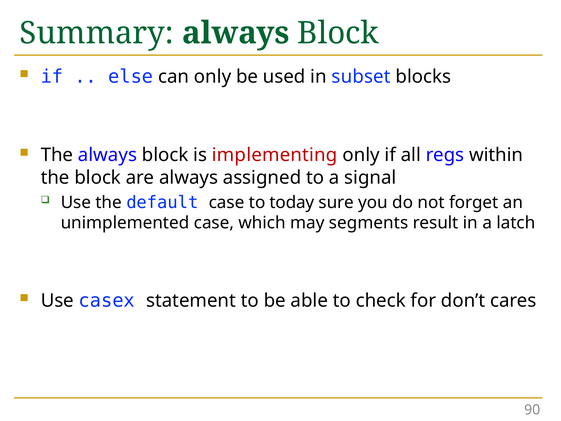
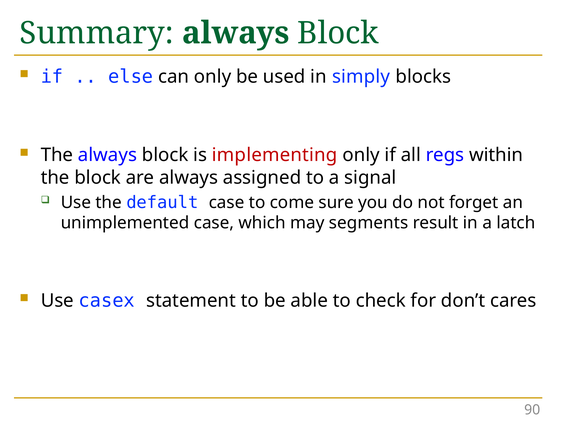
subset: subset -> simply (361, 77)
today: today -> come (292, 202)
